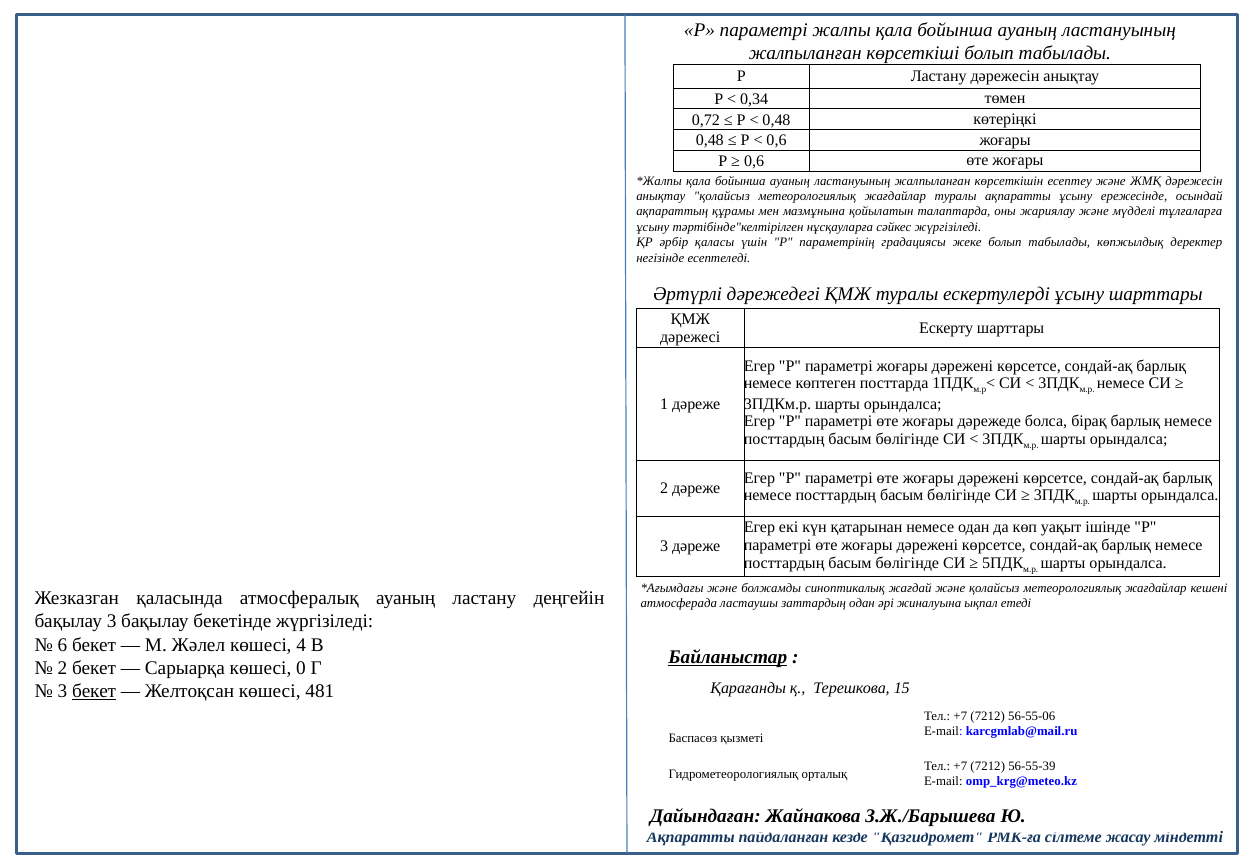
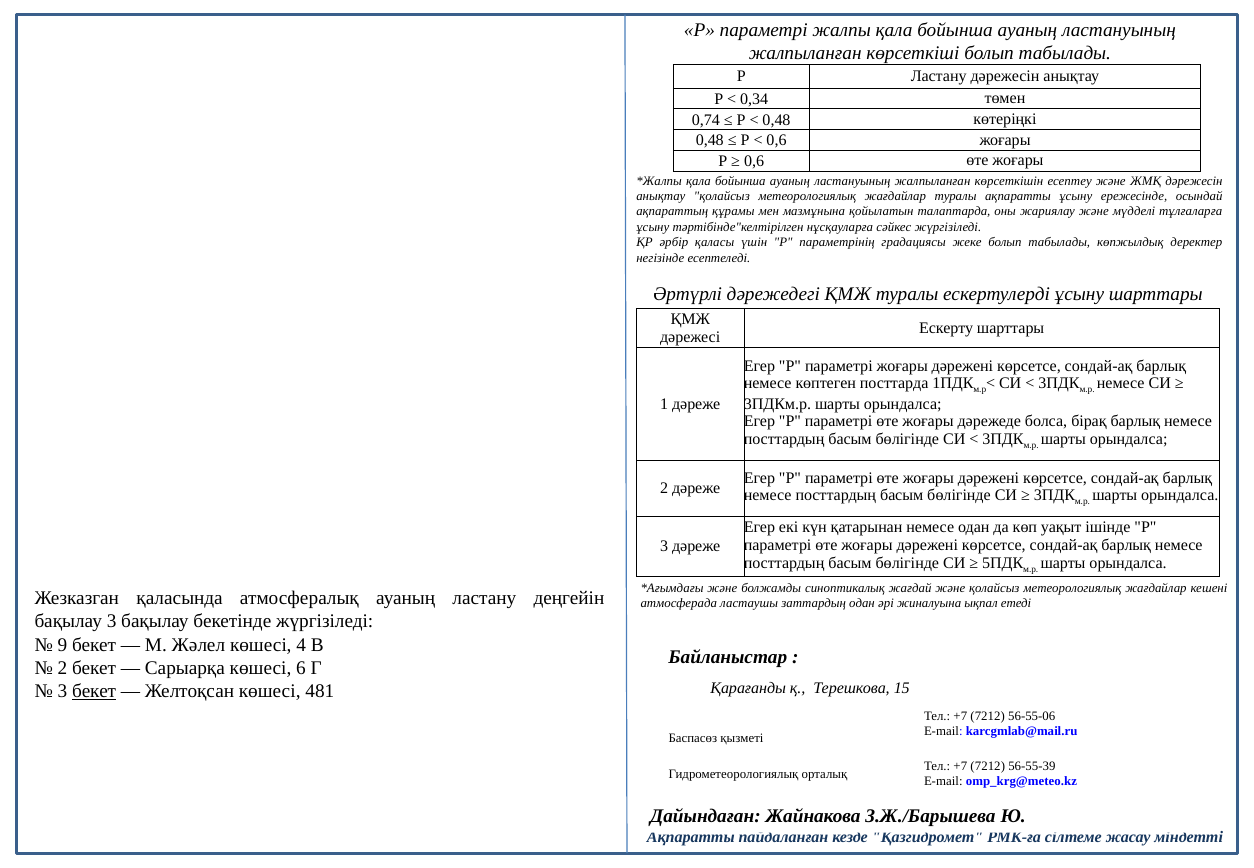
0,72: 0,72 -> 0,74 (706, 120)
6: 6 -> 9 (63, 645)
Байланыстар underline: present -> none (728, 658)
0: 0 -> 6 (301, 668)
